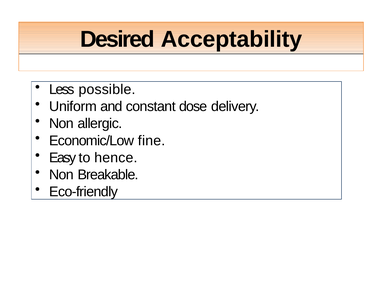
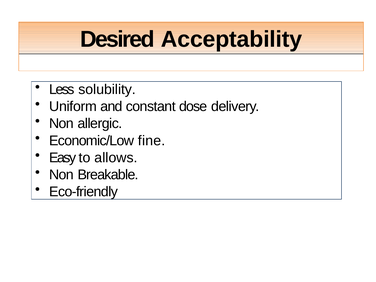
possible: possible -> solubility (107, 89)
hence: hence -> allows (116, 158)
